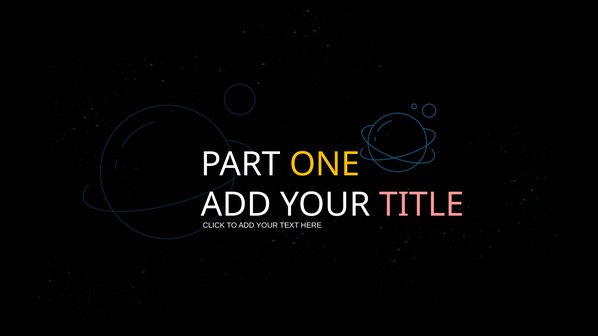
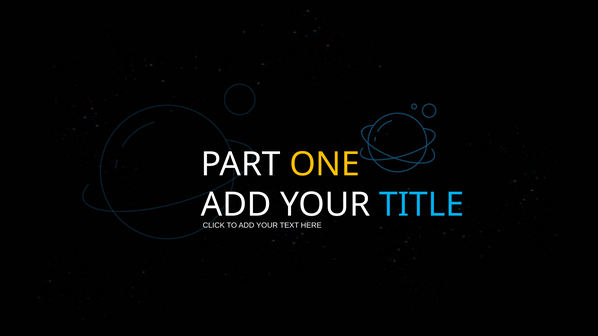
TITLE colour: pink -> light blue (422, 205)
